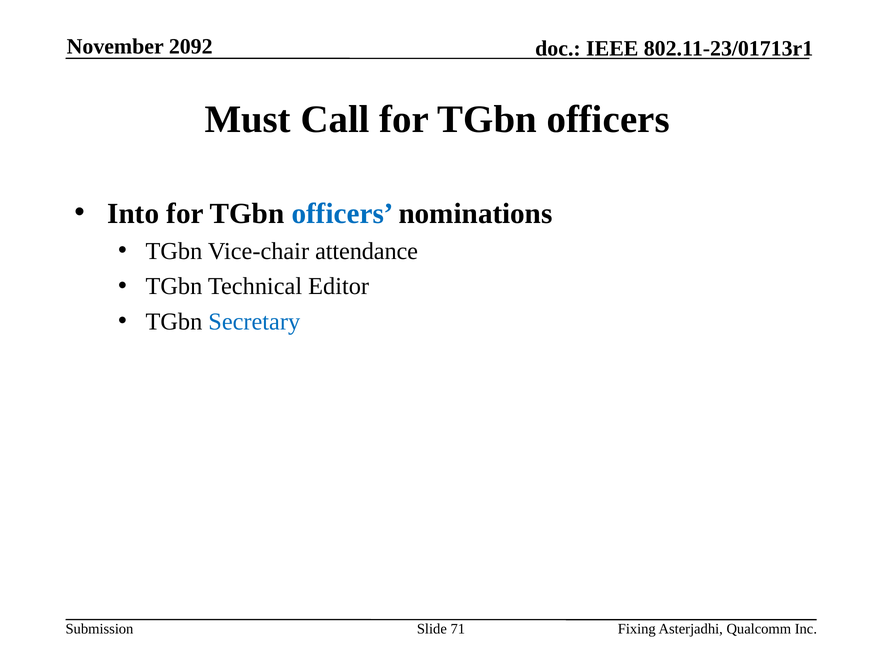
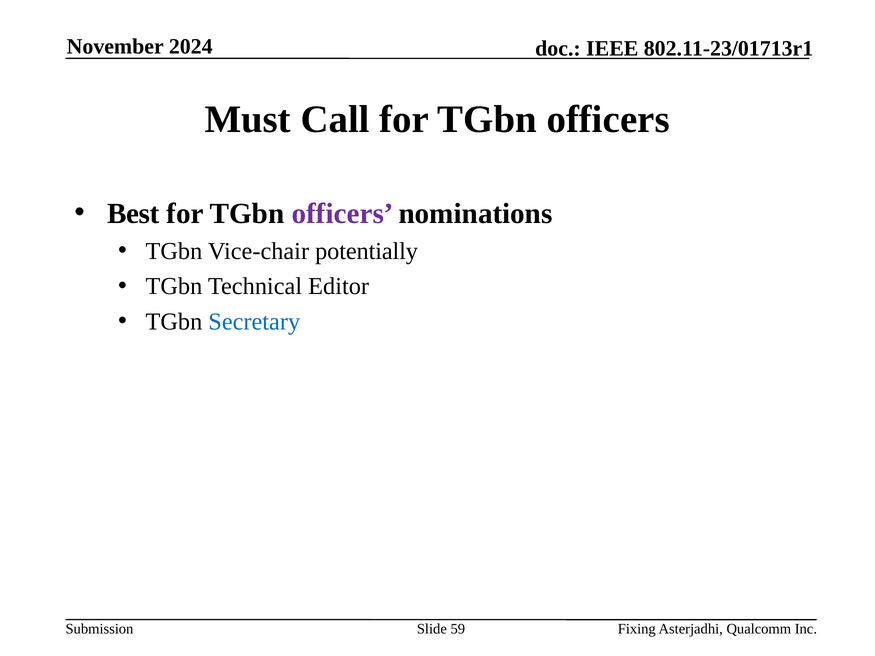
2092: 2092 -> 2024 (191, 46)
Into: Into -> Best (133, 214)
officers colour: blue -> purple (343, 214)
attendance: attendance -> potentially (367, 251)
71: 71 -> 59 (458, 629)
